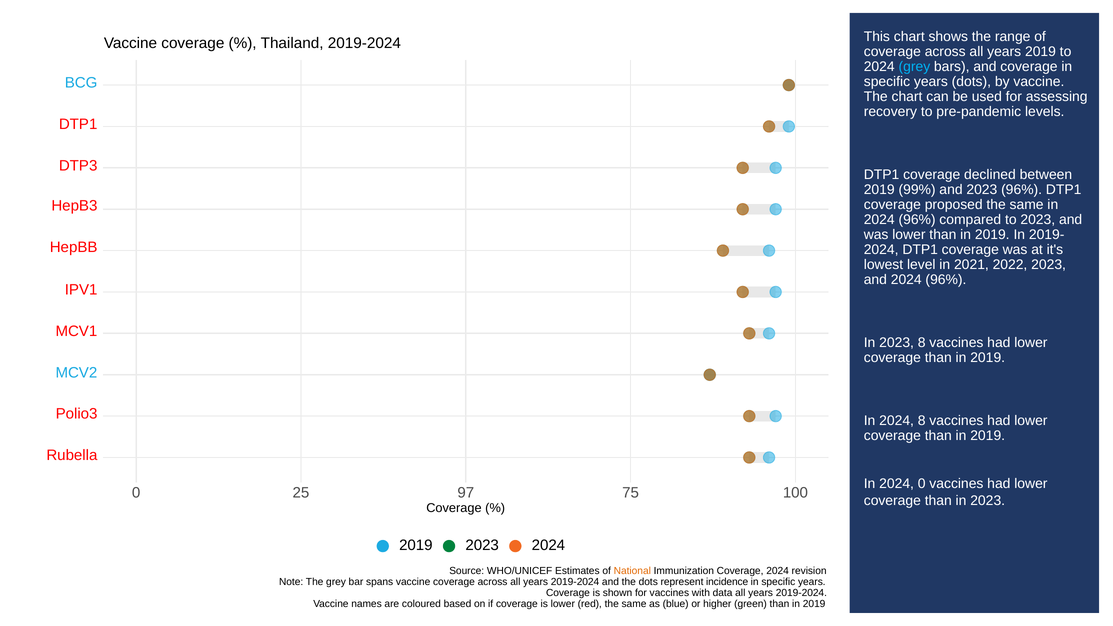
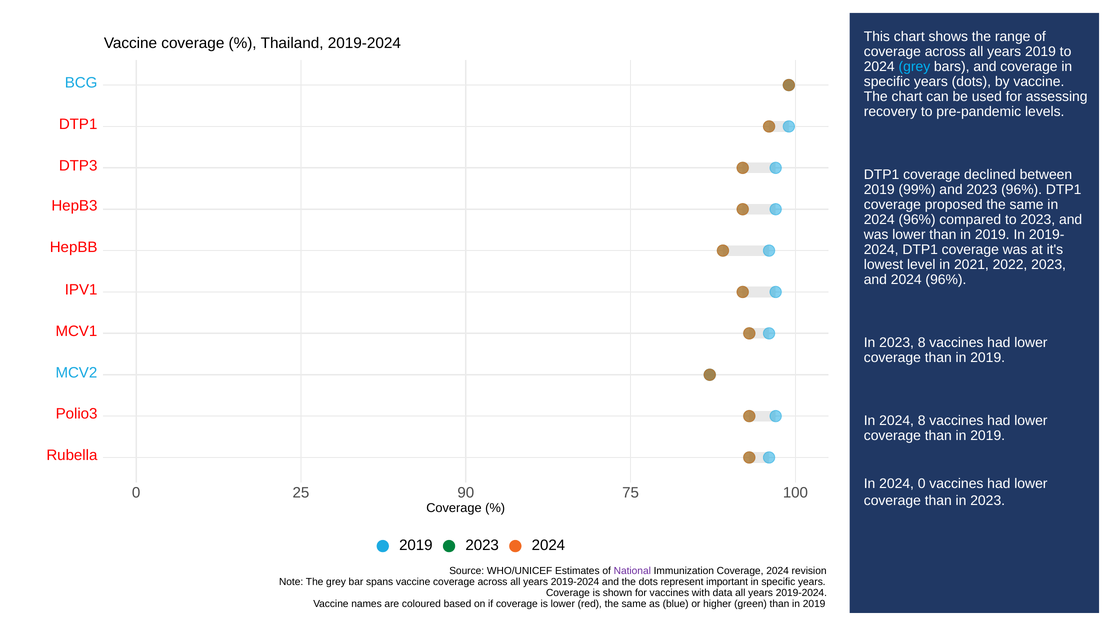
97: 97 -> 90 (466, 493)
National colour: orange -> purple (632, 571)
incidence: incidence -> important (727, 582)
